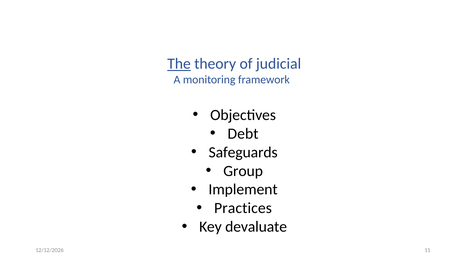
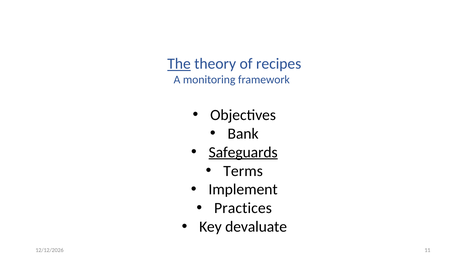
judicial: judicial -> recipes (279, 64)
Debt: Debt -> Bank (243, 134)
Safeguards underline: none -> present (243, 152)
Group: Group -> Terms (243, 171)
